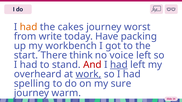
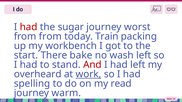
had colour: orange -> red (29, 27)
cakes: cakes -> sugar (71, 27)
from write: write -> from (50, 37)
Have: Have -> Train (107, 37)
think: think -> bake (81, 55)
voice: voice -> wash (122, 55)
had underline: present -> none (119, 65)
sure: sure -> read (121, 84)
